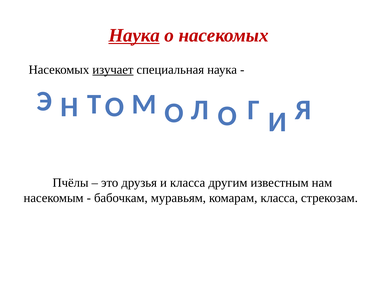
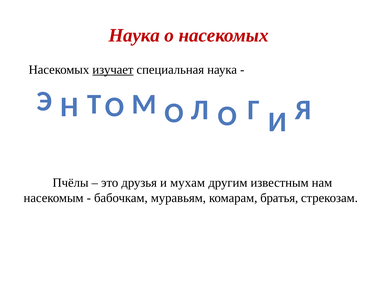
Наука underline: present -> none (134, 35)
и класса: класса -> мухам (188, 183)
комарам класса: класса -> братья (279, 198)
